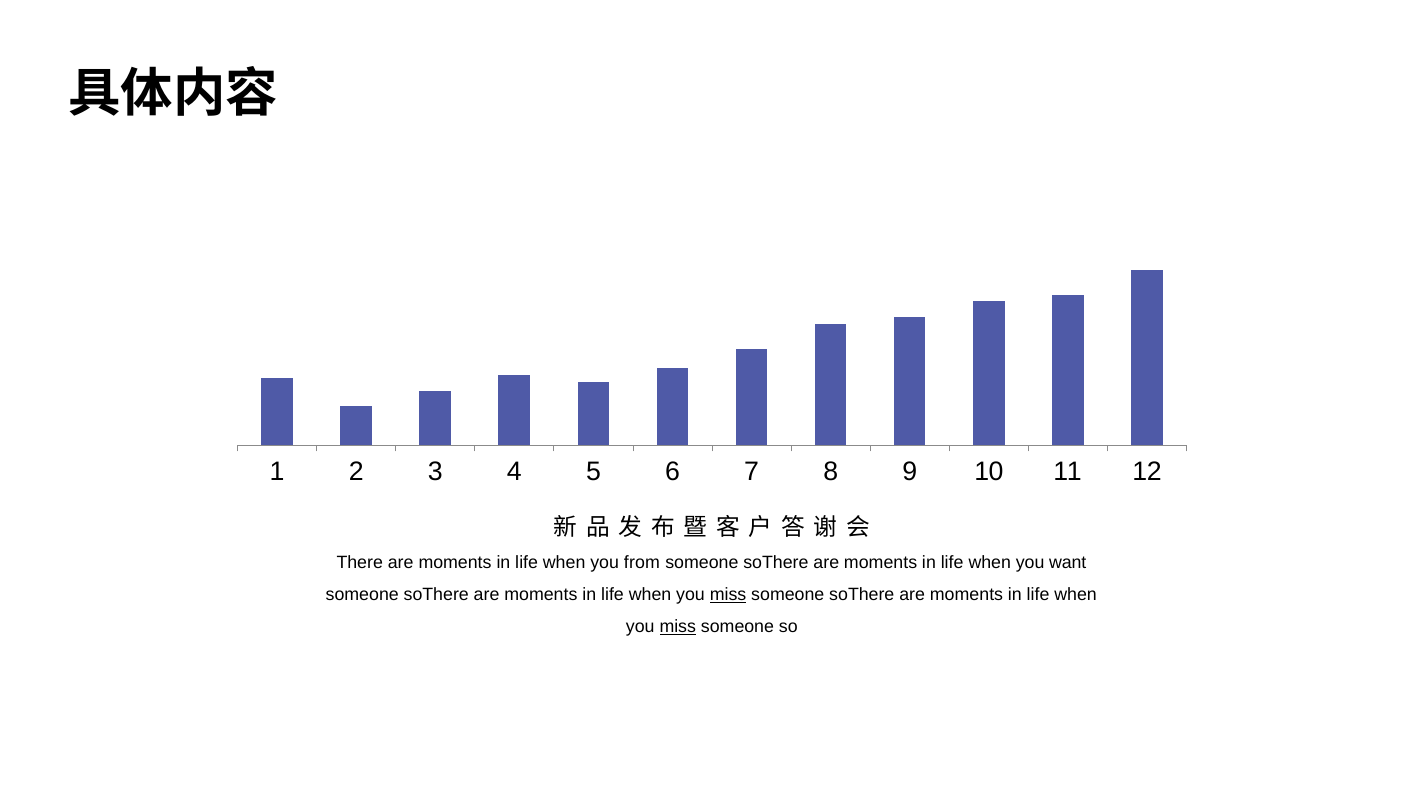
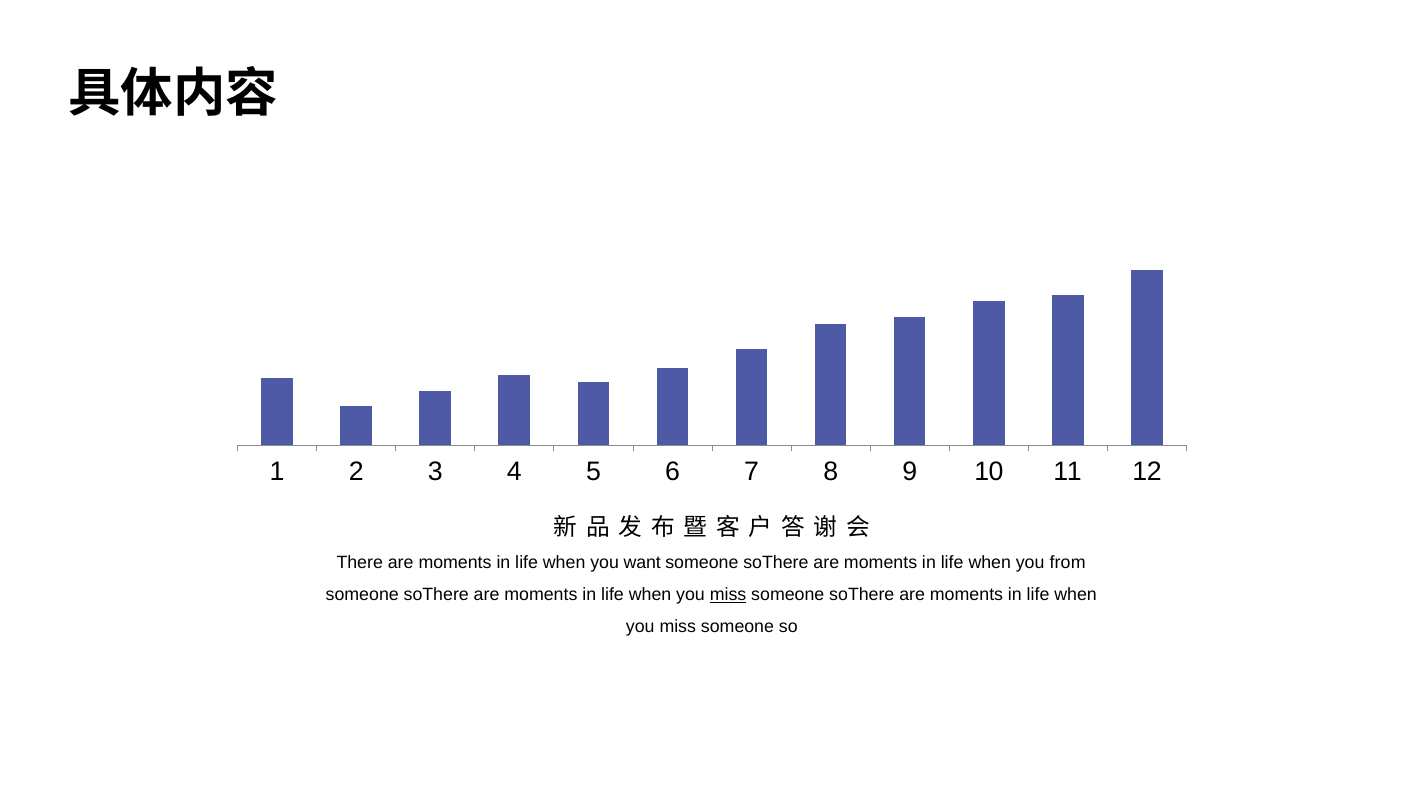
from: from -> want (642, 562)
want: want -> from (1068, 562)
miss underline: present -> none (678, 627)
